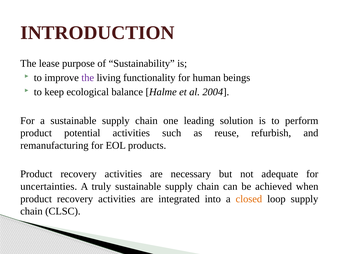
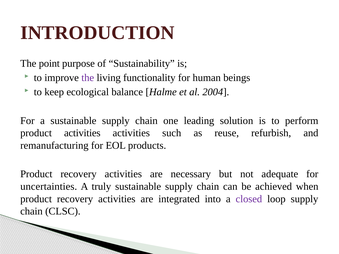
lease: lease -> point (49, 64)
product potential: potential -> activities (82, 133)
closed colour: orange -> purple (249, 199)
